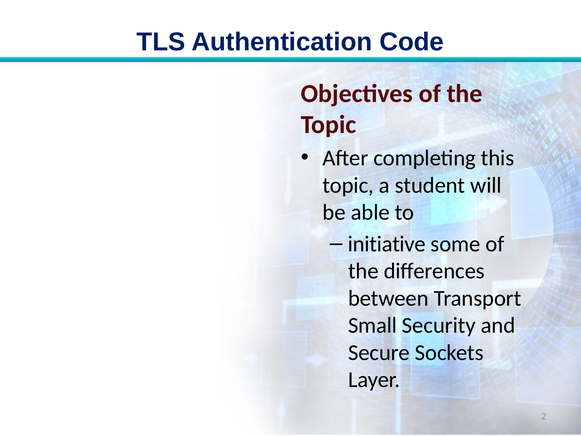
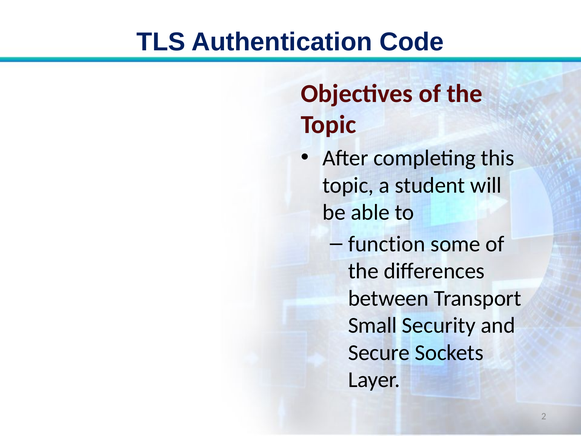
initiative: initiative -> function (387, 244)
